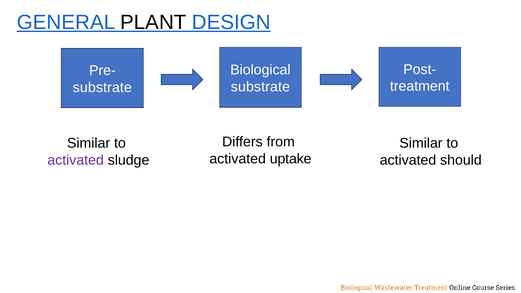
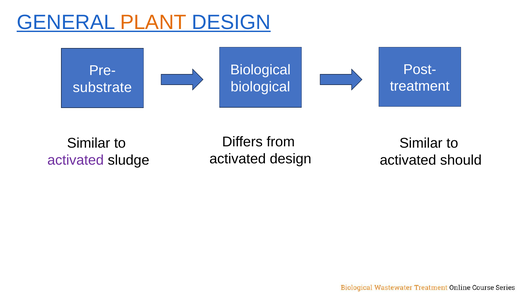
PLANT colour: black -> orange (153, 22)
substrate: substrate -> biological (260, 87)
activated uptake: uptake -> design (291, 159)
